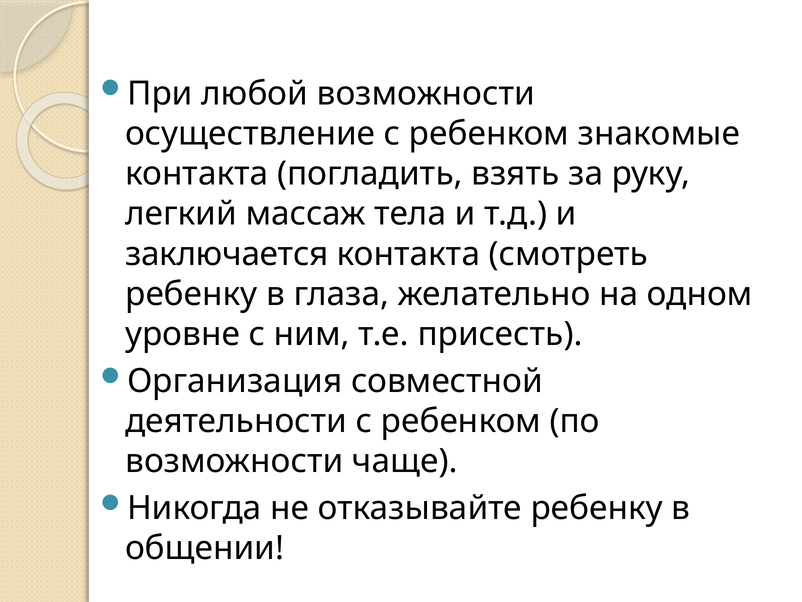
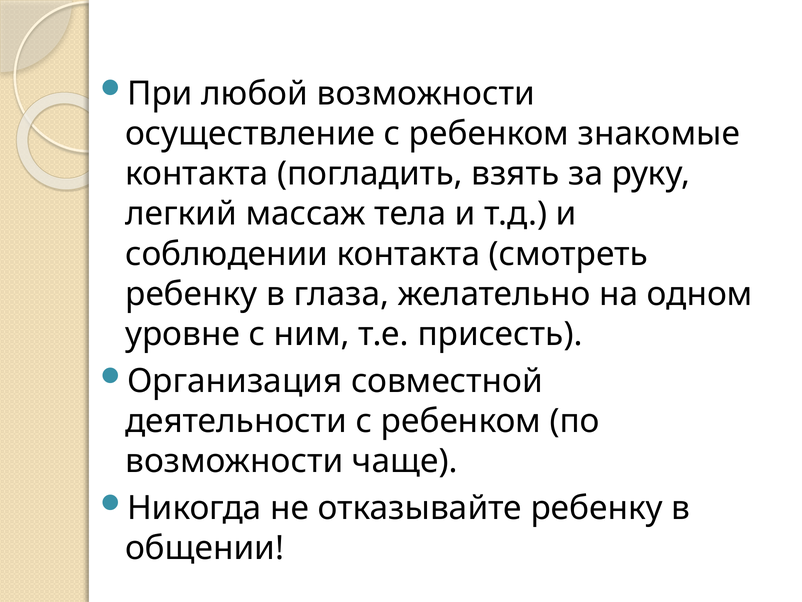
заключается: заключается -> соблюдении (227, 254)
